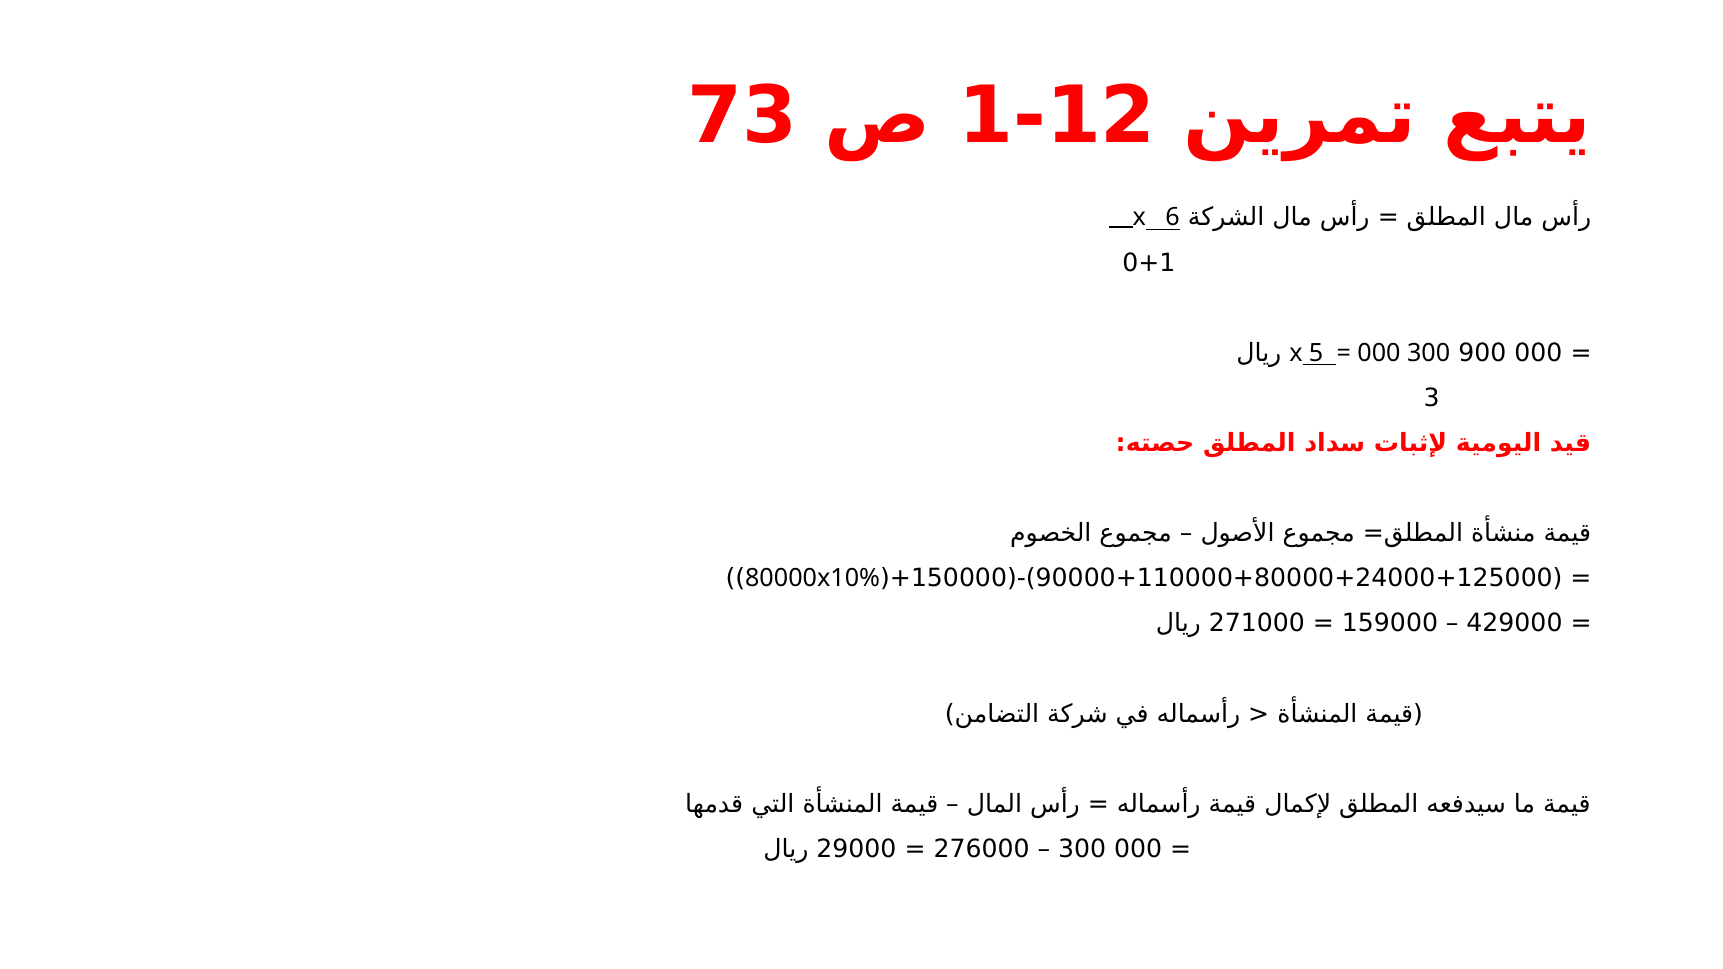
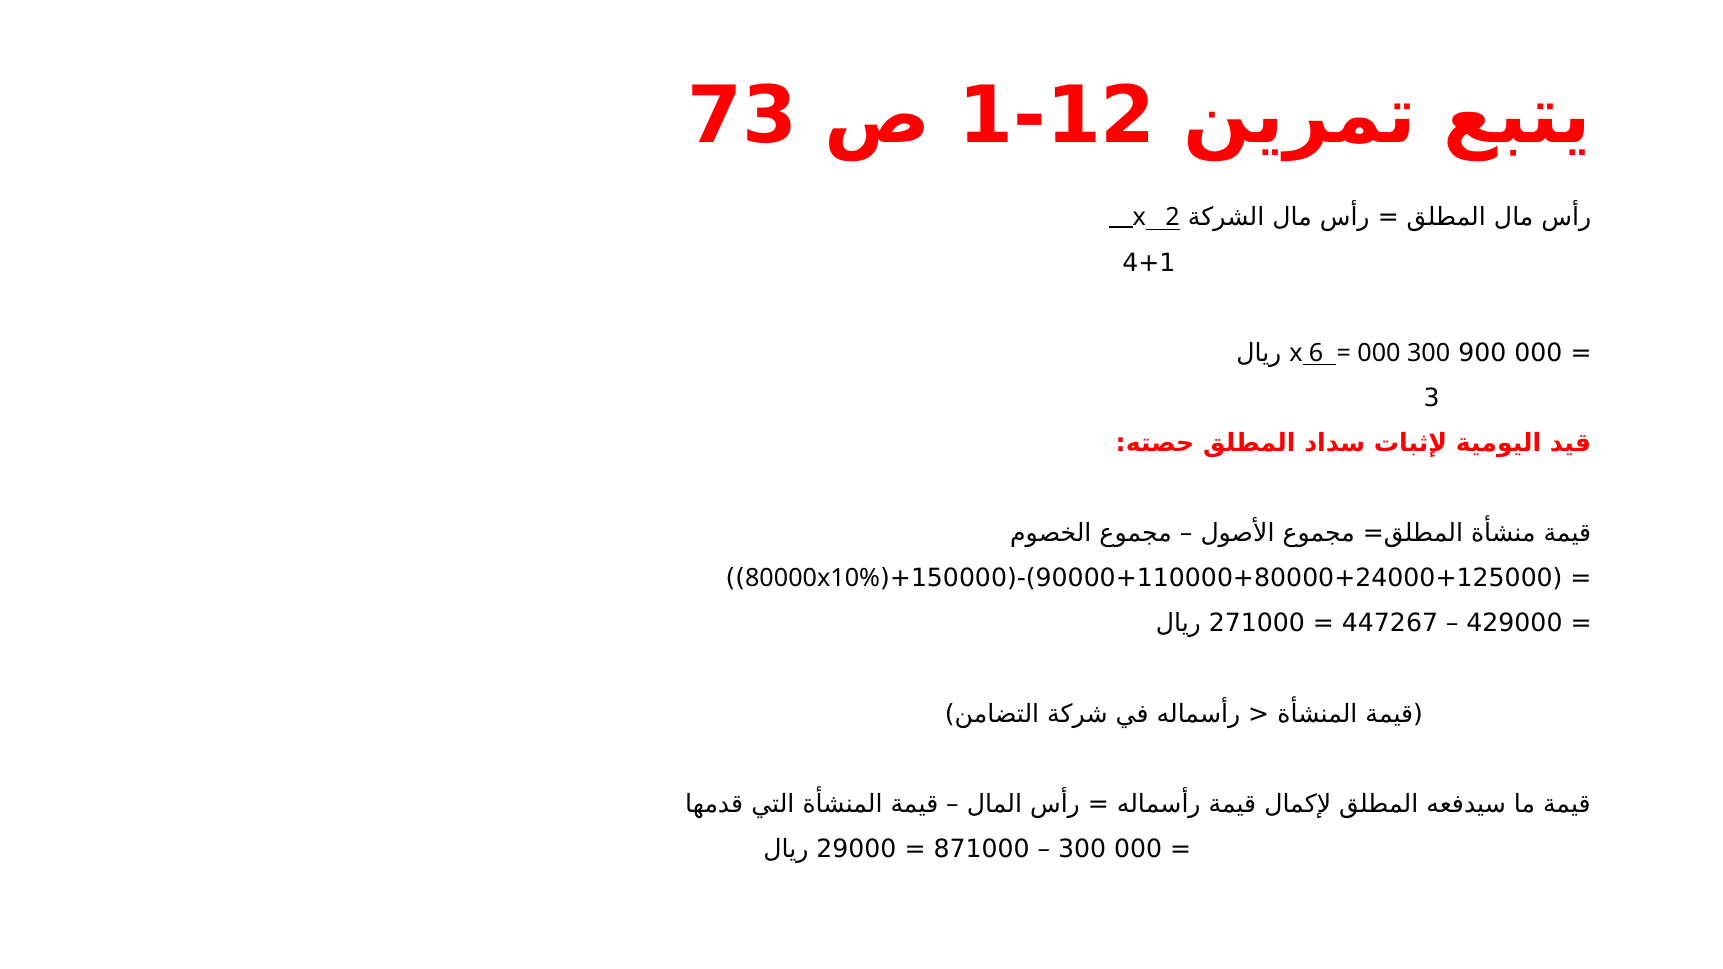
6: 6 -> 2 (1173, 218)
0+1: 0+1 -> 4+1 (1149, 263)
5: 5 -> 6 (1316, 353)
159000: 159000 -> 447267 (1390, 624)
276000: 276000 -> 871000 (982, 849)
